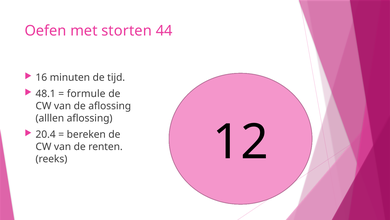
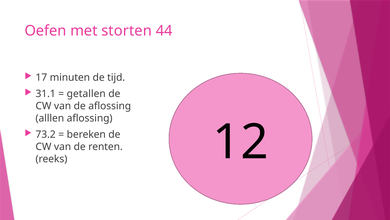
16: 16 -> 17 (41, 77)
48.1: 48.1 -> 31.1 (46, 94)
formule: formule -> getallen (86, 94)
20.4: 20.4 -> 73.2 (46, 134)
